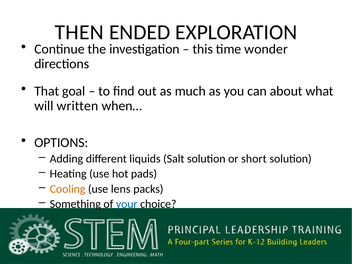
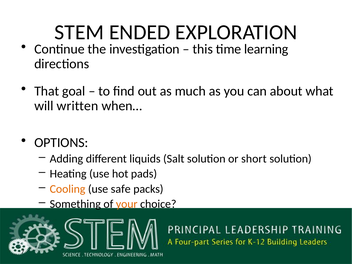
THEN: THEN -> STEM (79, 32)
wonder: wonder -> learning (266, 49)
lens: lens -> safe (121, 189)
your colour: blue -> orange (127, 204)
